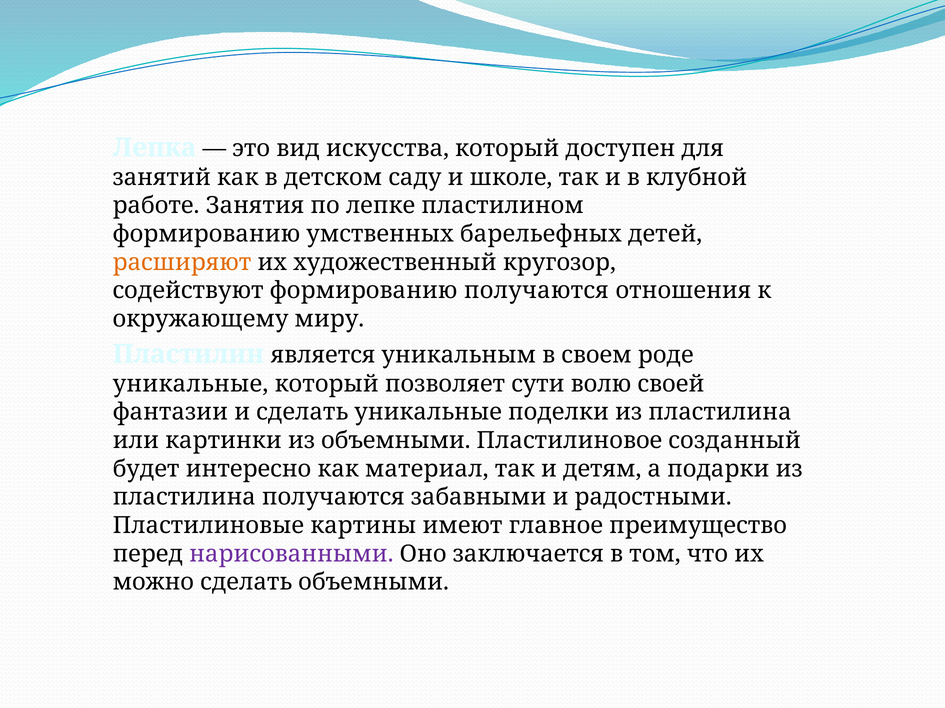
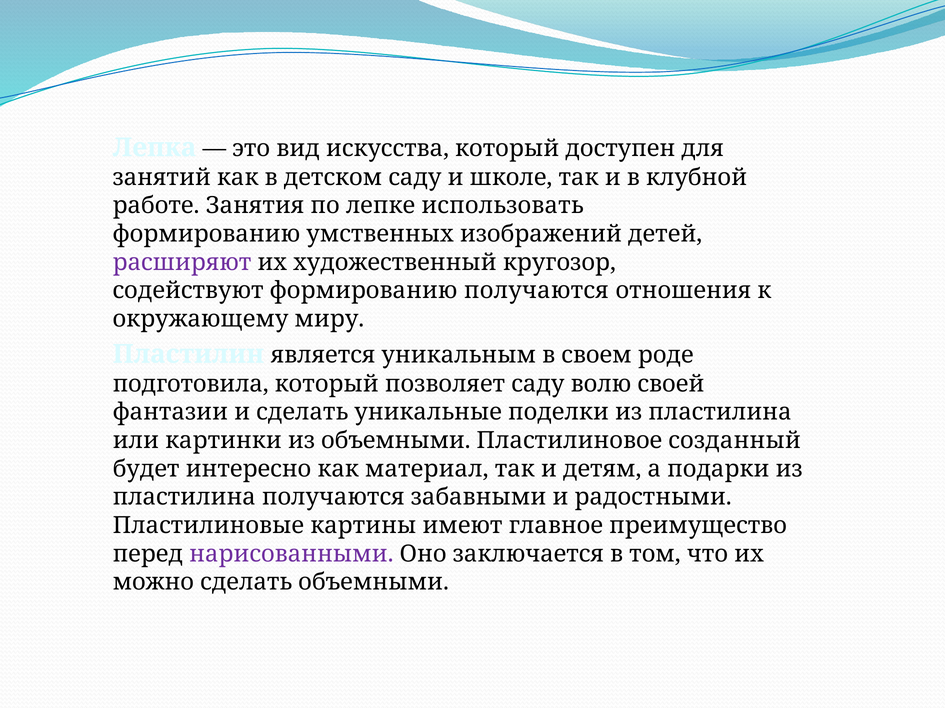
пластилином: пластилином -> использовать (502, 206)
барельефных: барельефных -> изображений (541, 234)
расширяют colour: orange -> purple (182, 263)
уникальные: уникальные -> подготовила (191, 384)
позволяет сути: сути -> саду (538, 384)
